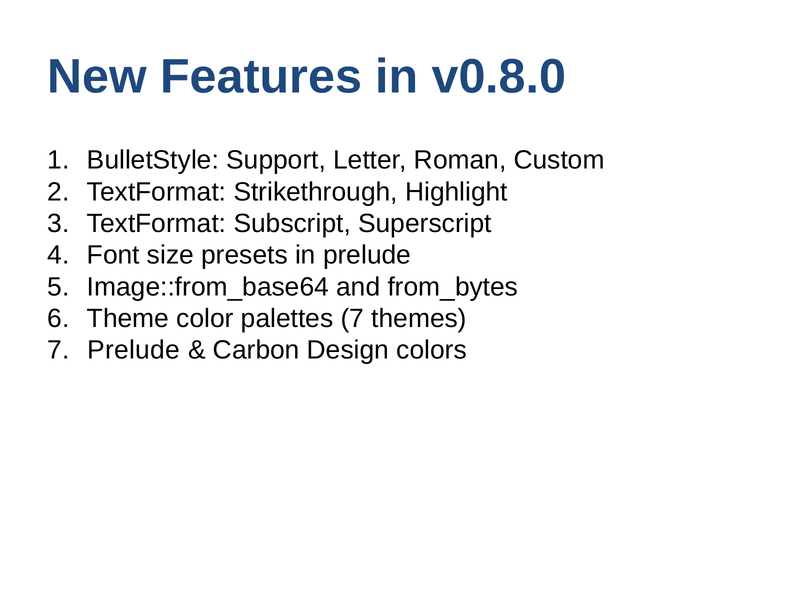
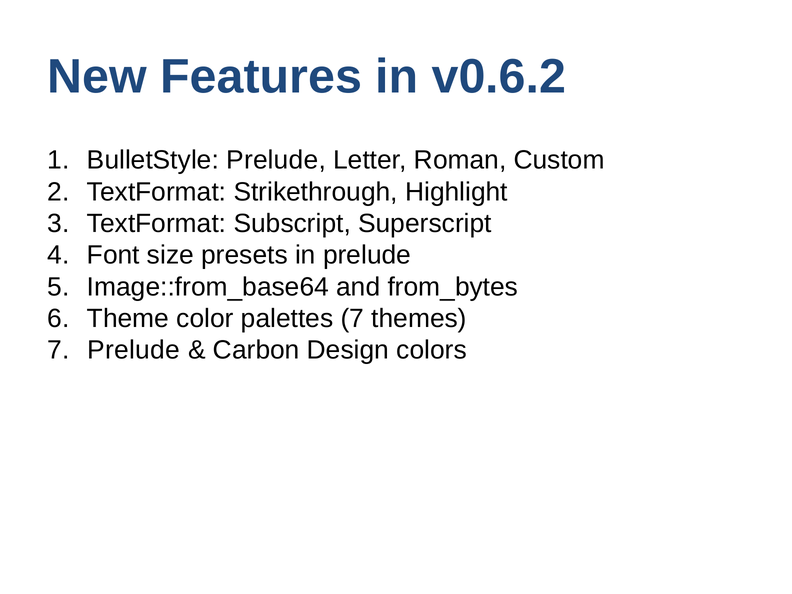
v0.8.0: v0.8.0 -> v0.6.2 (499, 77)
BulletStyle Support: Support -> Prelude (276, 160)
